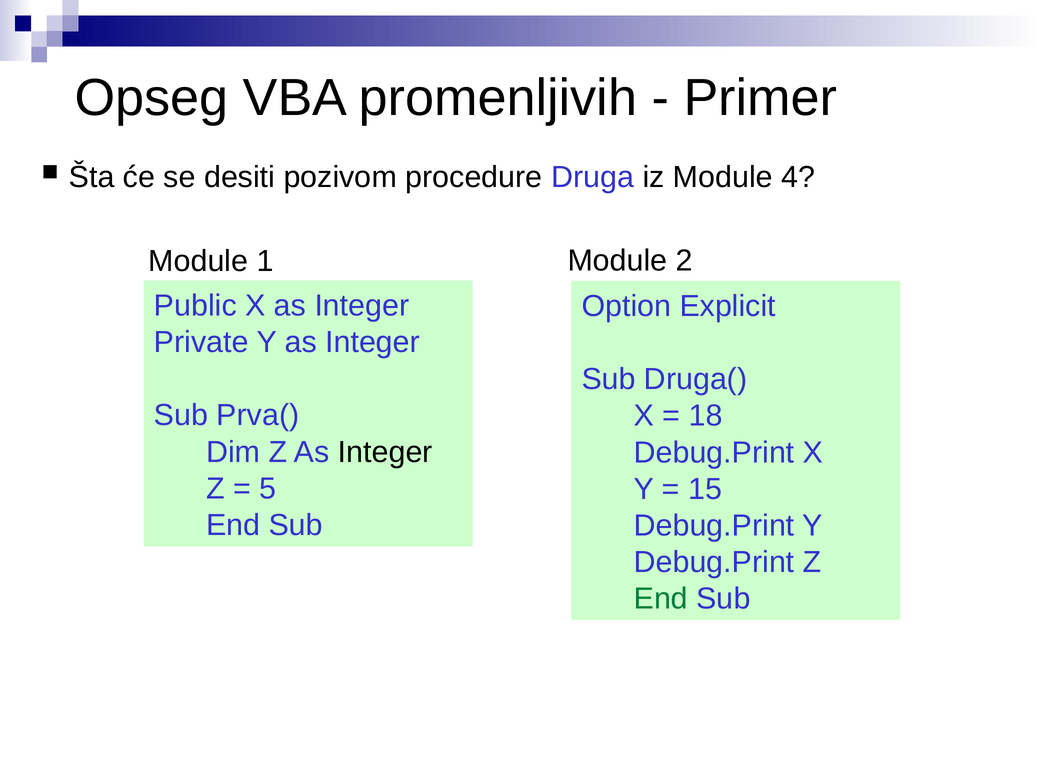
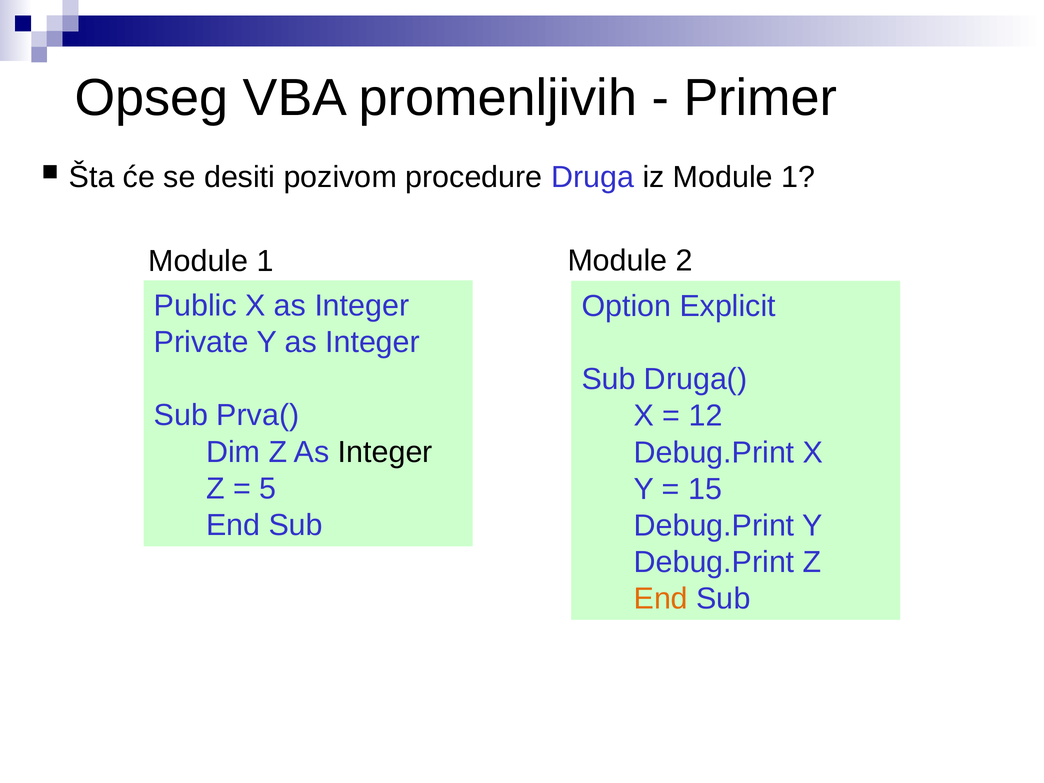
iz Module 4: 4 -> 1 (798, 177)
18: 18 -> 12 (706, 416)
End colour: green -> orange (661, 599)
